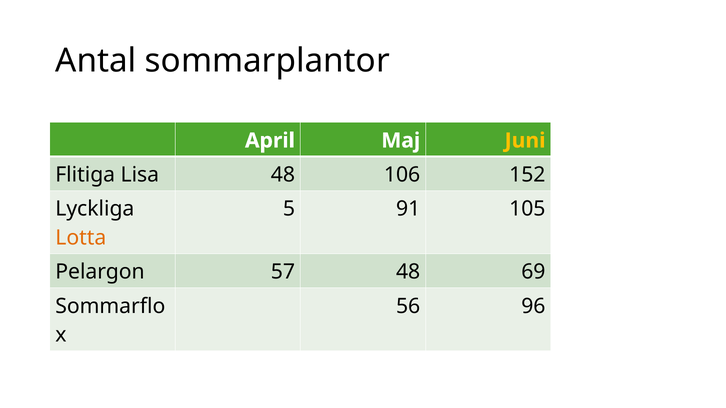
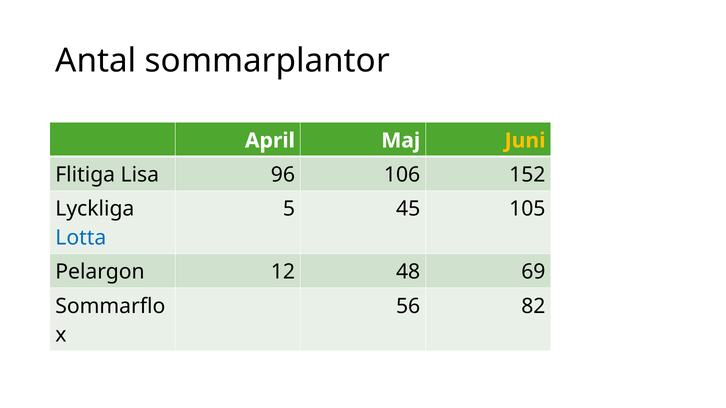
Lisa 48: 48 -> 96 (283, 175)
91: 91 -> 45 (408, 209)
Lotta colour: orange -> blue (81, 238)
57: 57 -> 12 (283, 272)
96: 96 -> 82 (533, 306)
